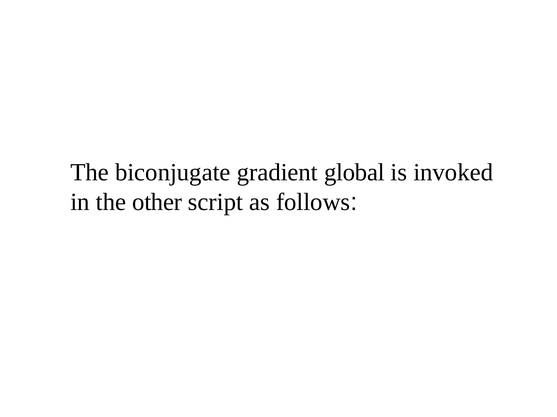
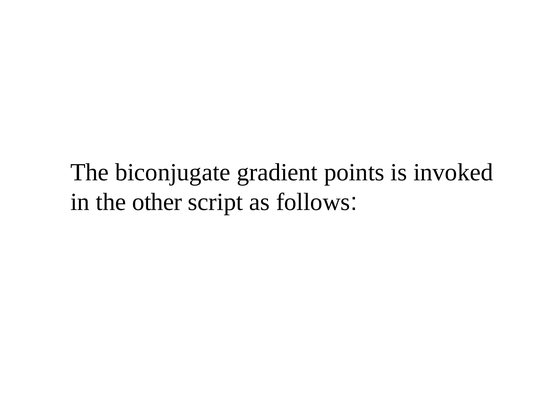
global: global -> points (354, 173)
